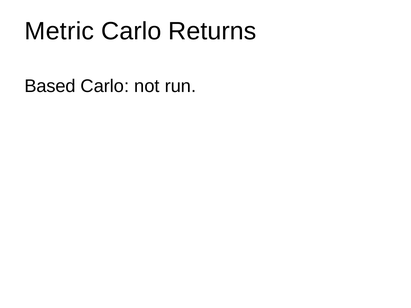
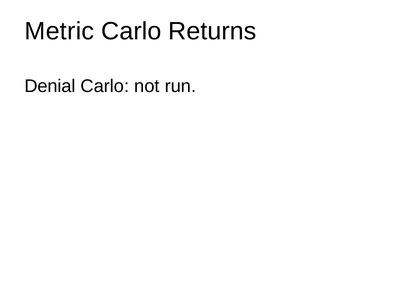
Based: Based -> Denial (50, 86)
